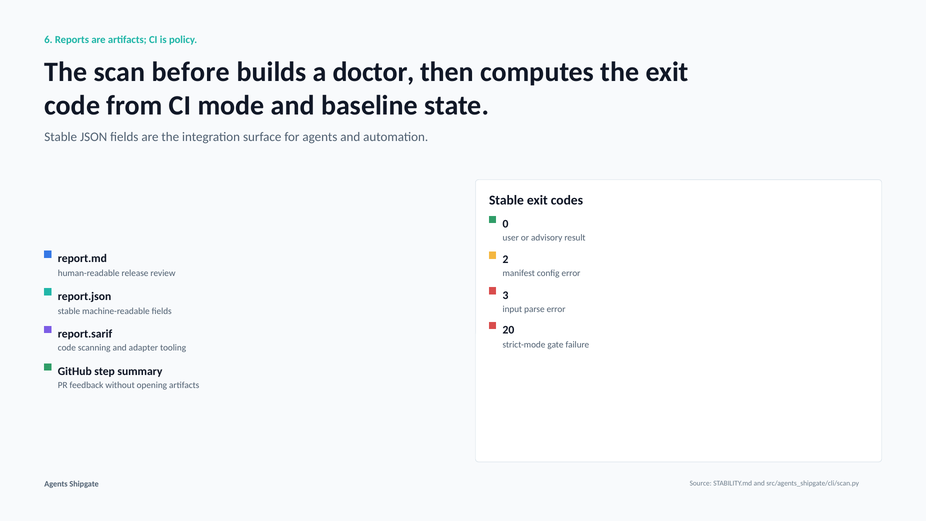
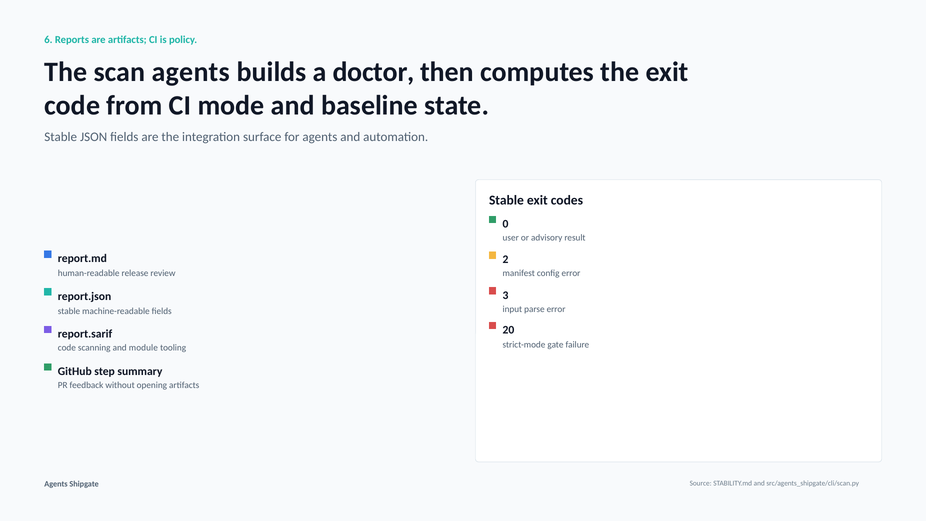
scan before: before -> agents (191, 72)
adapter: adapter -> module (143, 348)
